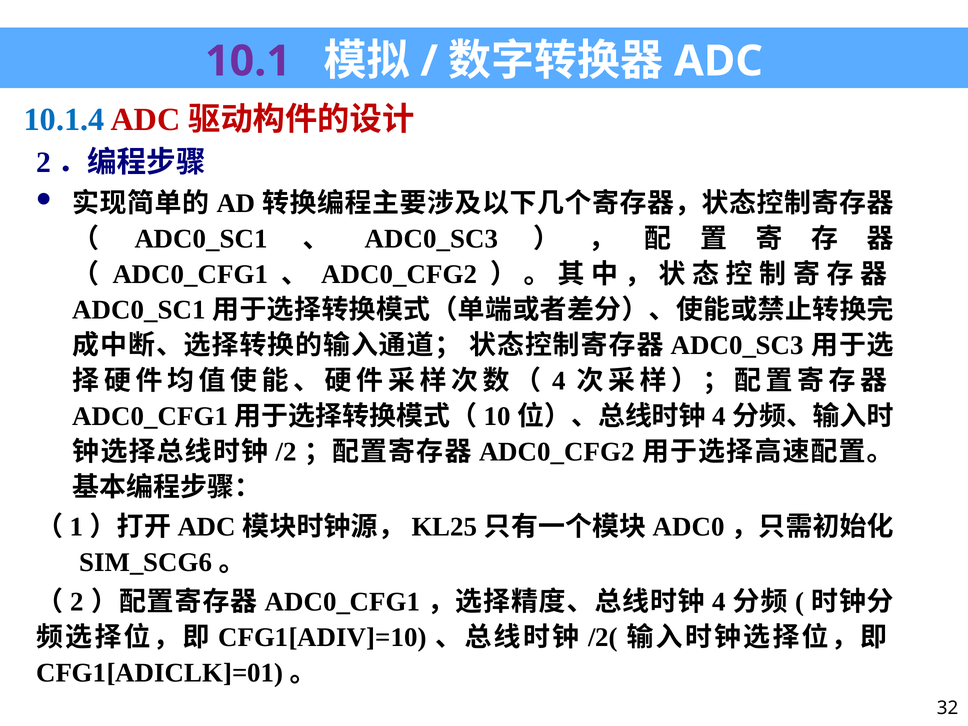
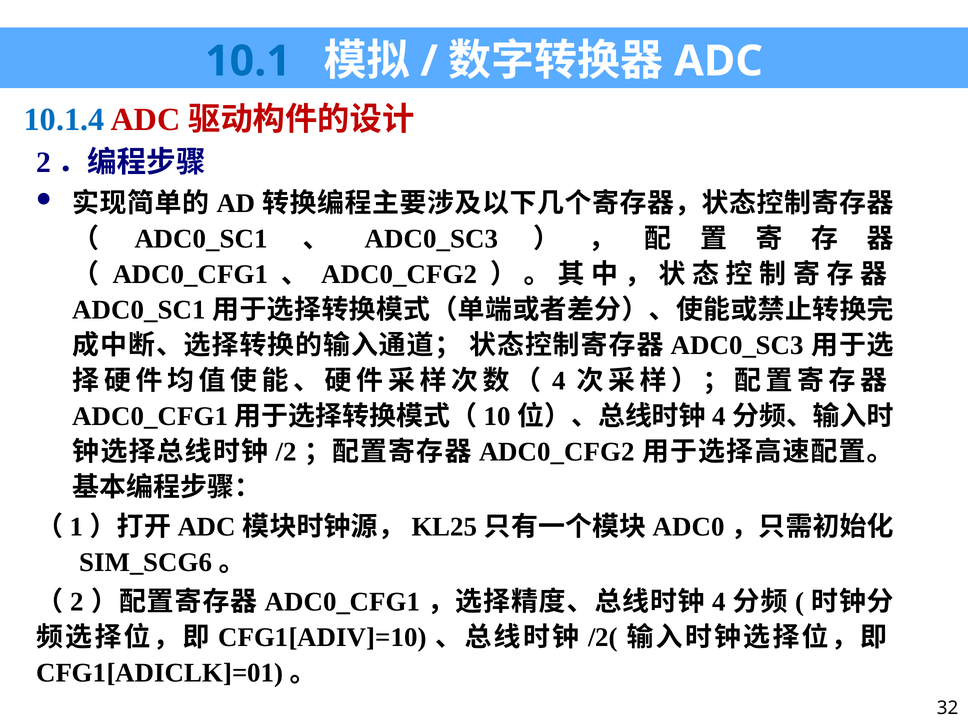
10.1 colour: purple -> blue (248, 61)
